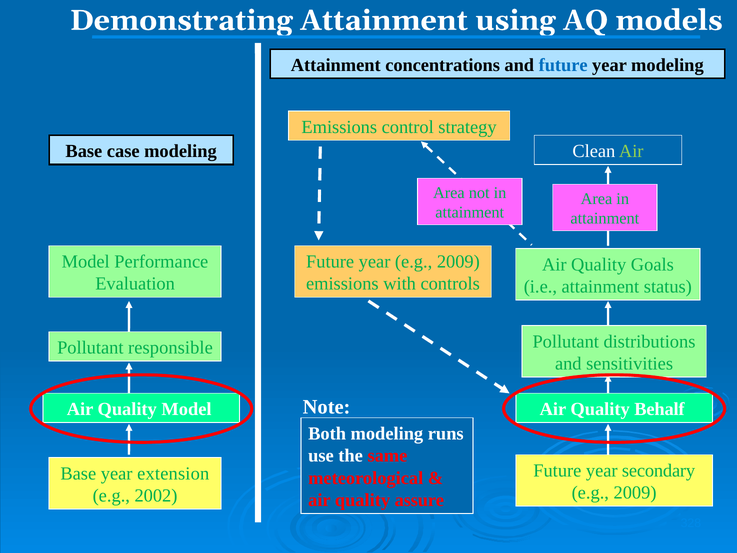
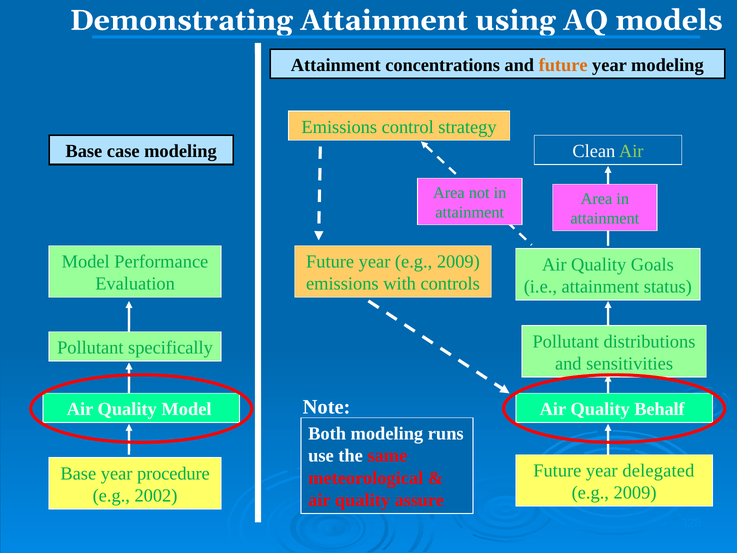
future colour: blue -> orange (563, 65)
responsible: responsible -> specifically (171, 348)
secondary: secondary -> delegated (658, 470)
extension: extension -> procedure (173, 473)
